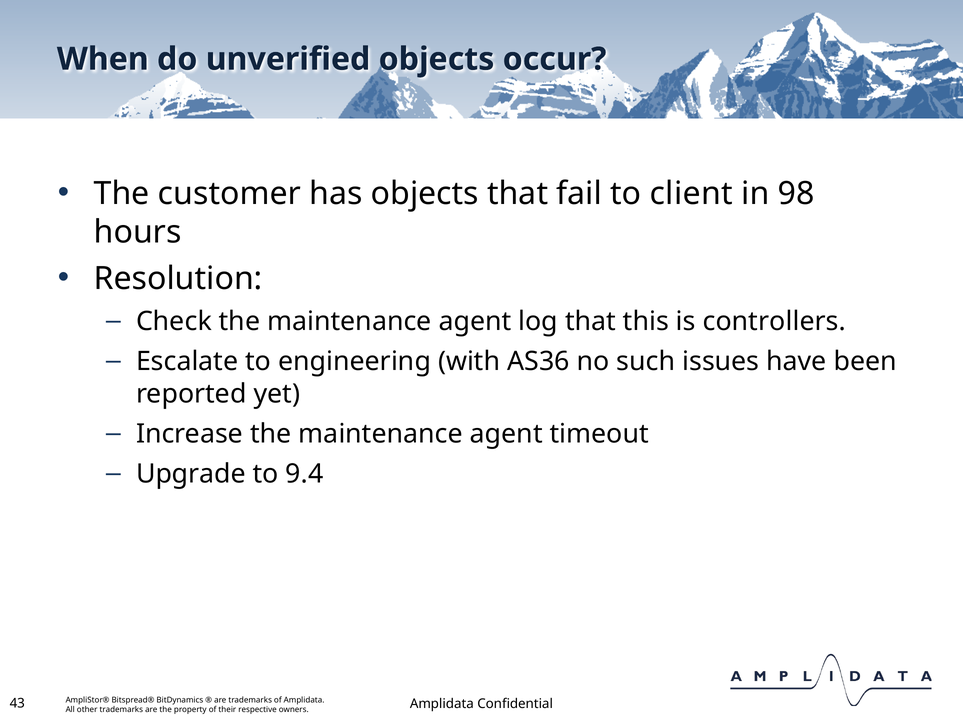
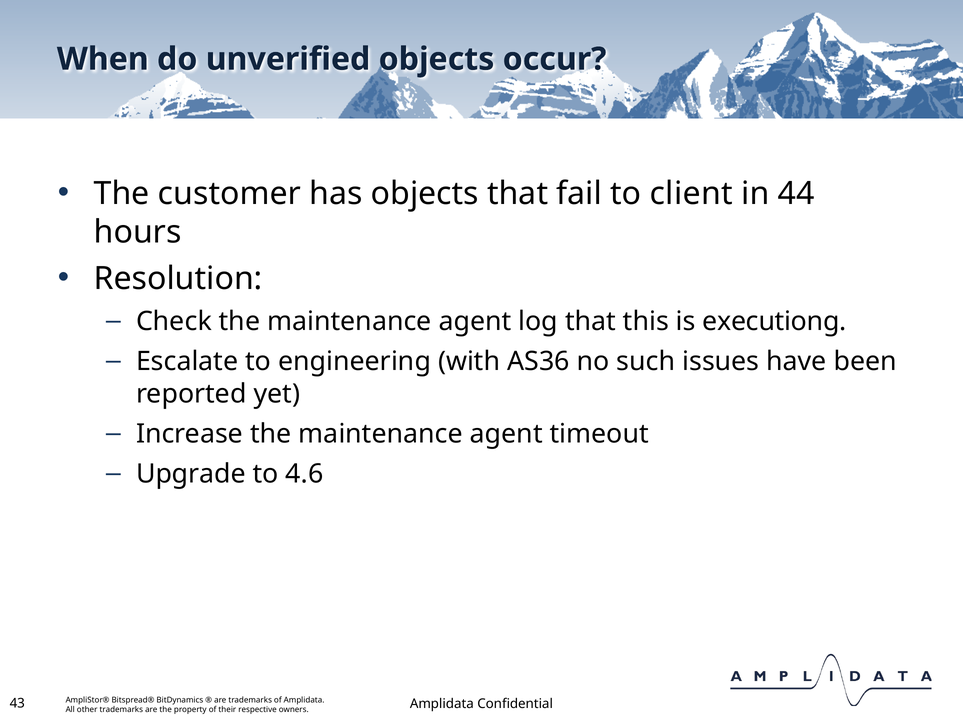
98: 98 -> 44 (796, 194)
controllers: controllers -> executiong (774, 322)
9.4: 9.4 -> 4.6 (304, 474)
